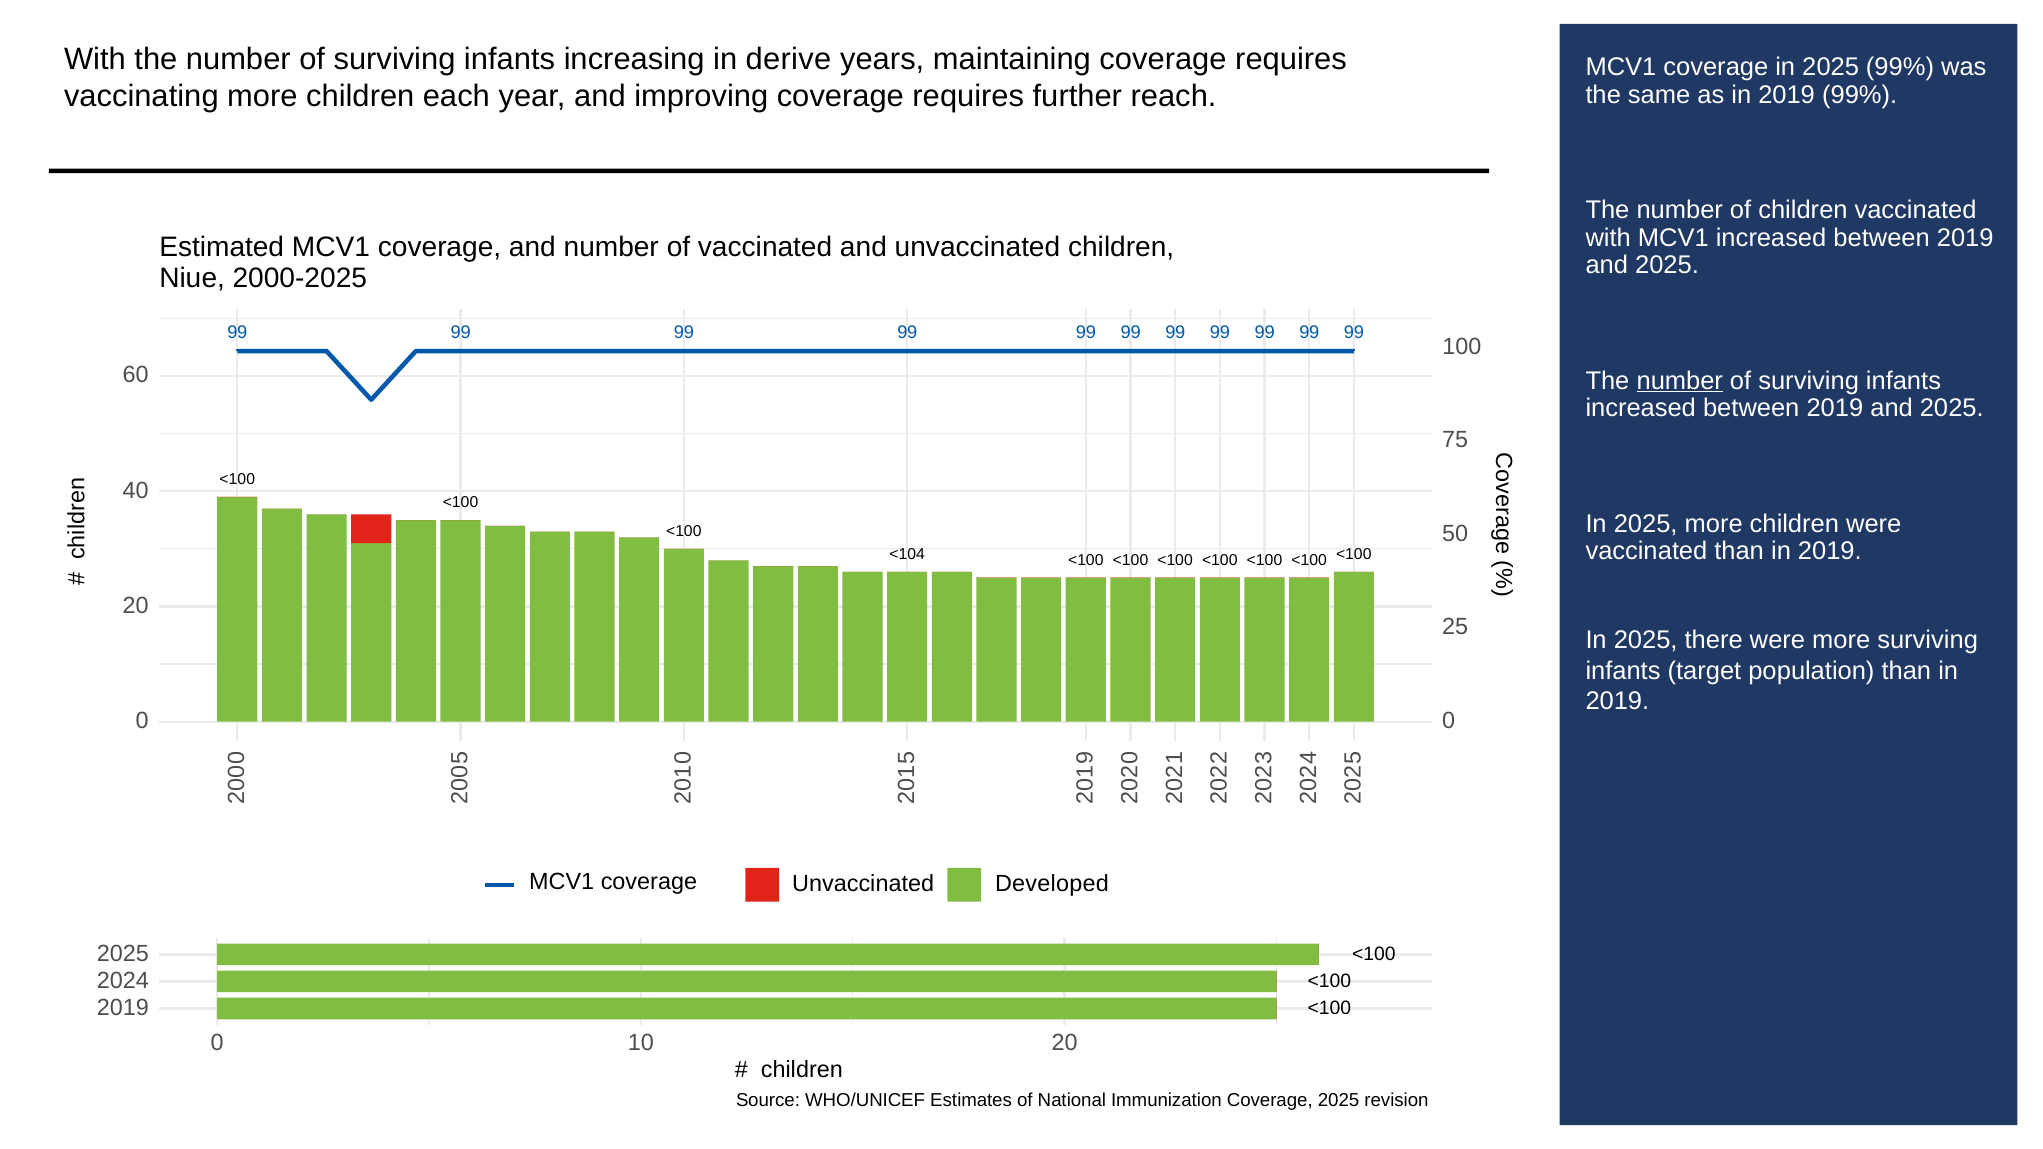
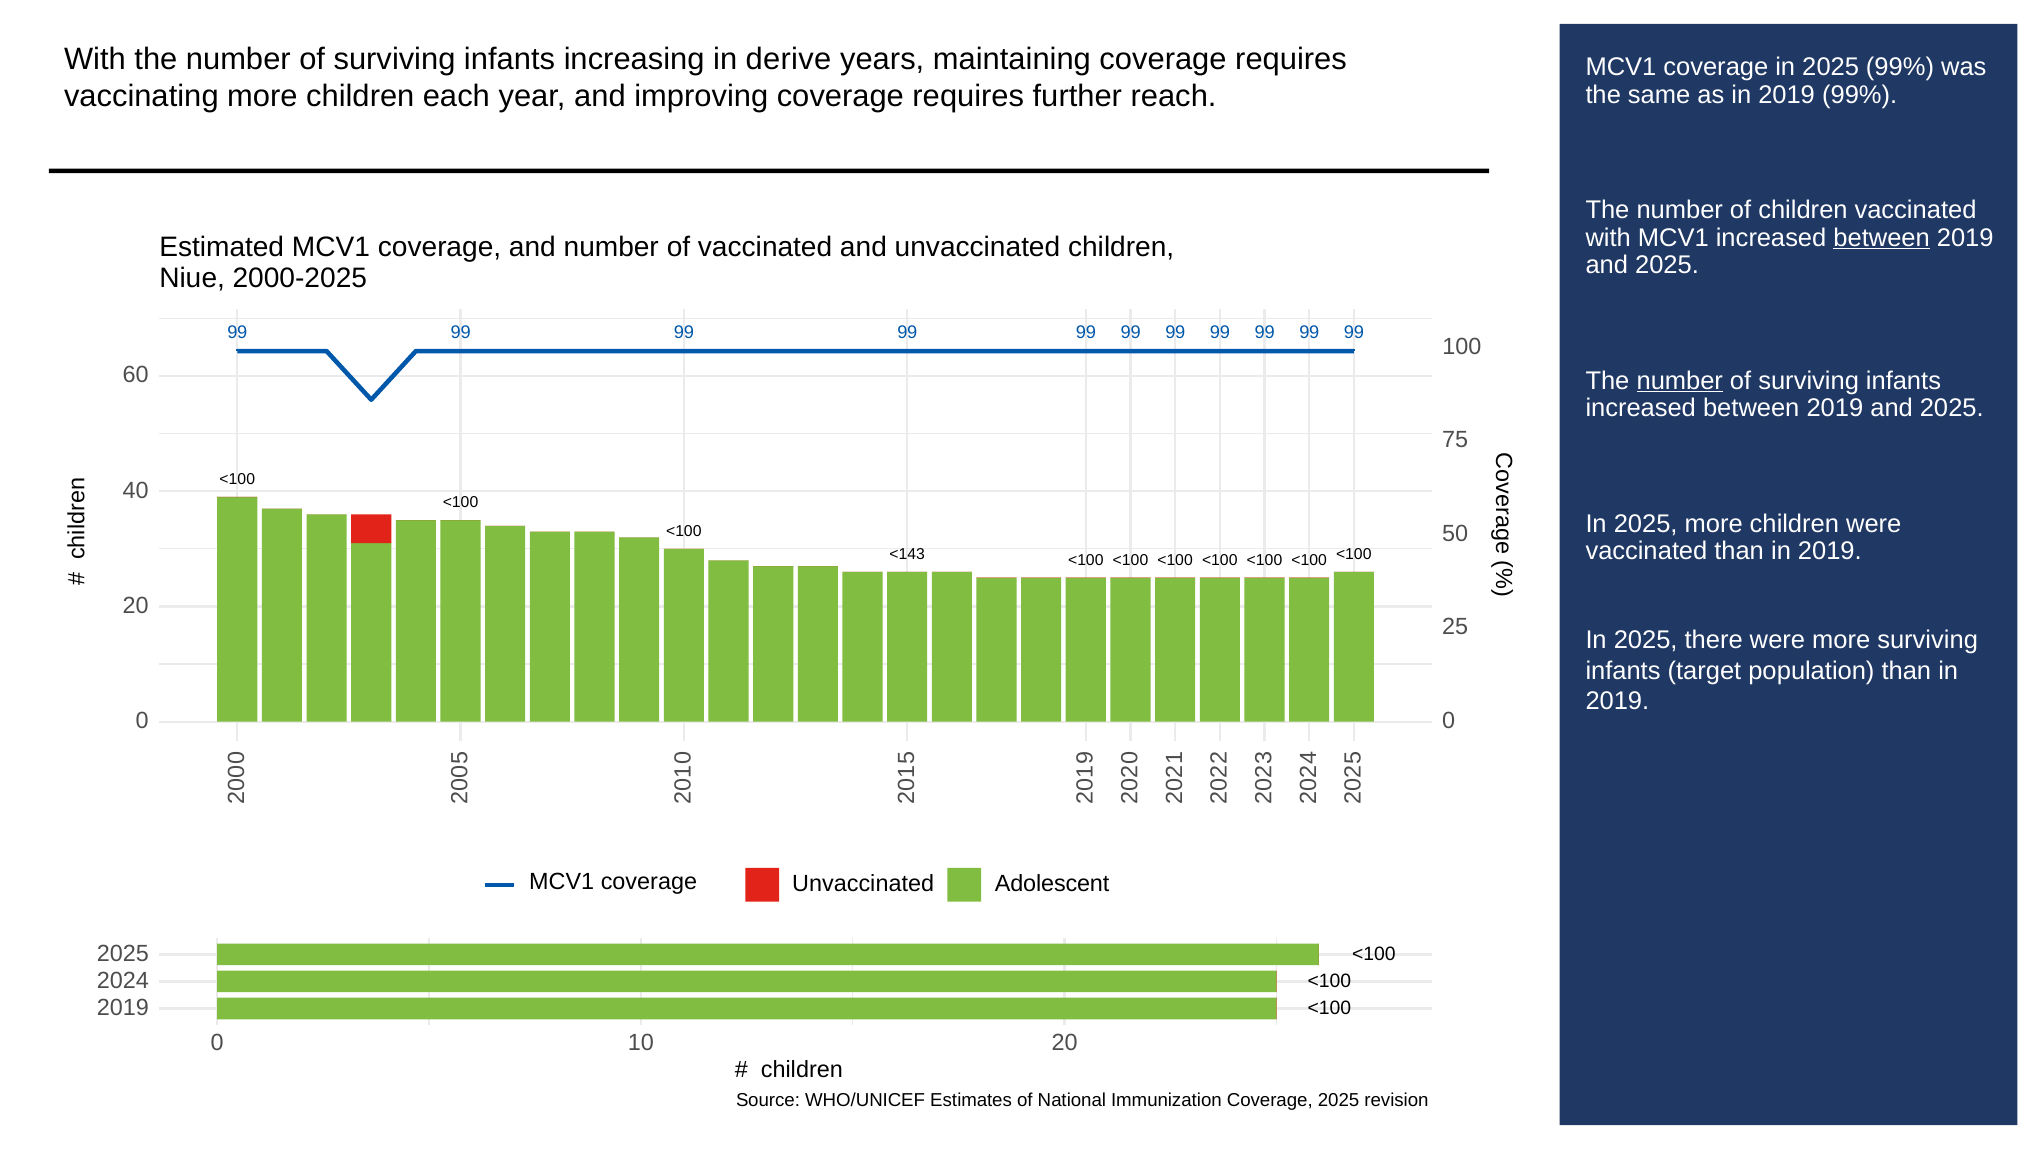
between underline: none -> present (1882, 238)
<104: <104 -> <143 (907, 555)
Developed: Developed -> Adolescent (1052, 884)
